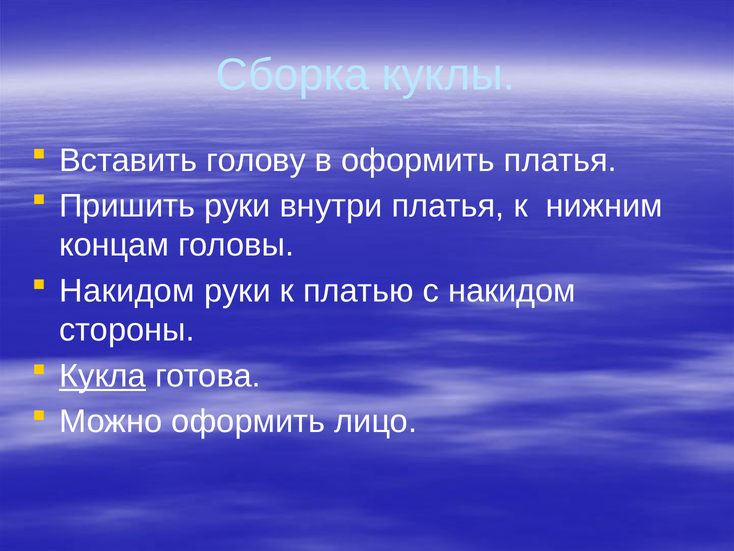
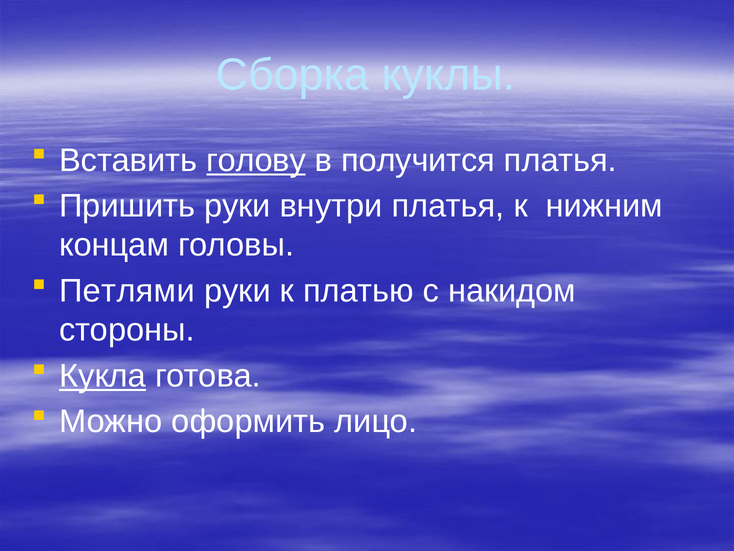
голову underline: none -> present (256, 160)
в оформить: оформить -> получится (418, 160)
Накидом: Накидом -> Петлями (127, 291)
